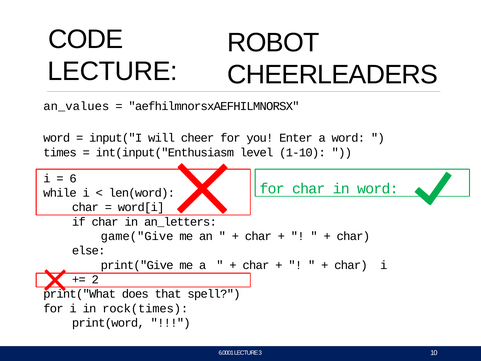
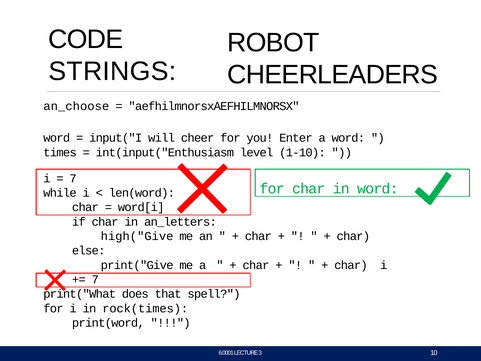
LECTURE: LECTURE -> STRINGS (112, 71)
an_values: an_values -> an_choose (76, 106)
6: 6 -> 7 (73, 178)
game("Give: game("Give -> high("Give (137, 236)
2: 2 -> 7 (95, 279)
